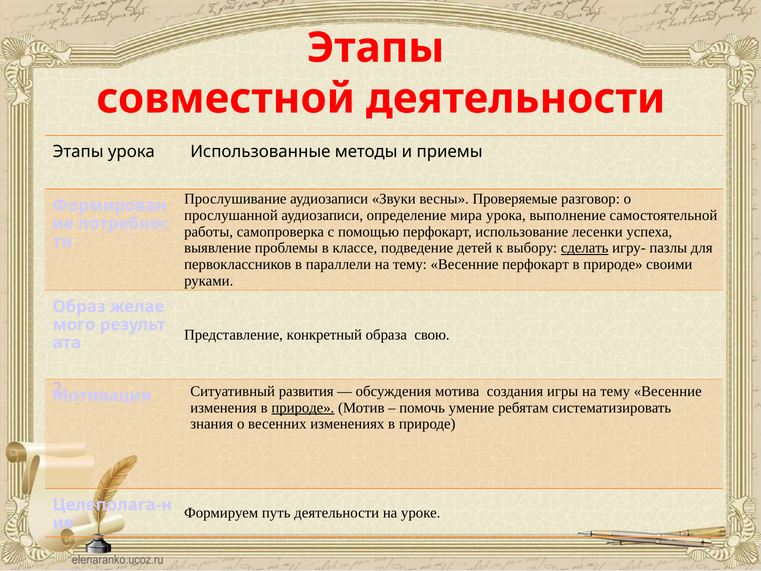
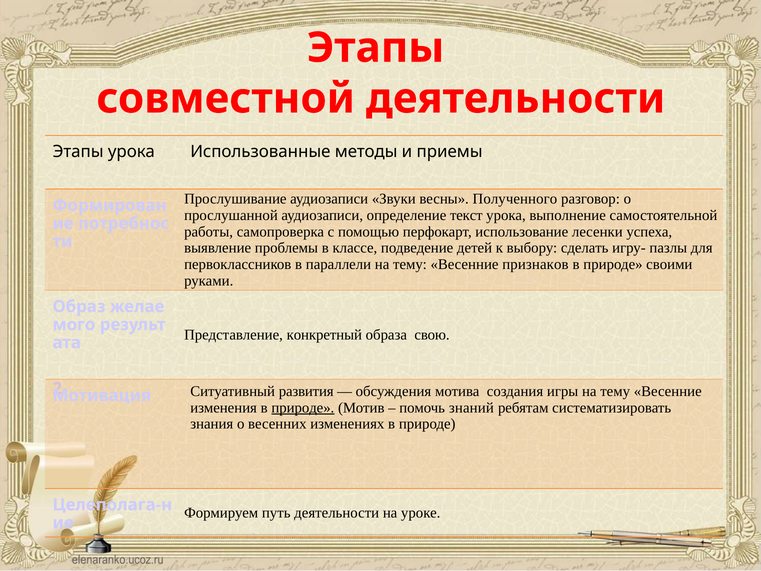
Проверяемые: Проверяемые -> Полученного (515, 199)
мира: мира -> текст (466, 215)
сделать underline: present -> none (585, 248)
Весенние перфокарт: перфокарт -> признаков (535, 264)
умение: умение -> знаний (471, 408)
